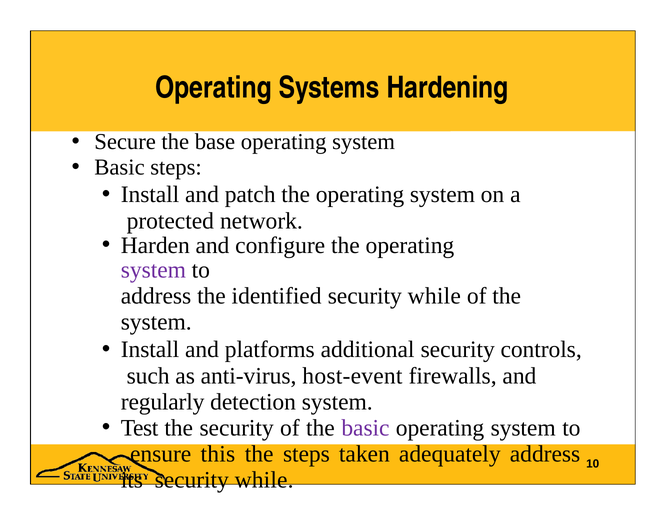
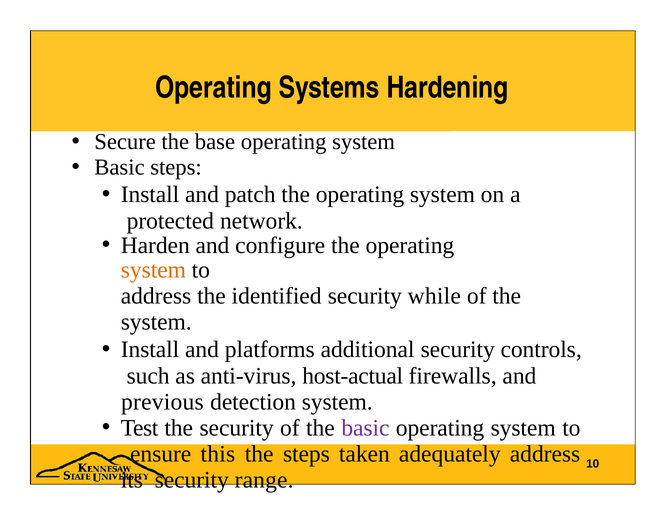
system colour: purple -> orange (153, 270)
host-event: host-event -> host-actual (353, 375)
regularly: regularly -> previous (162, 402)
its security while: while -> range (264, 480)
